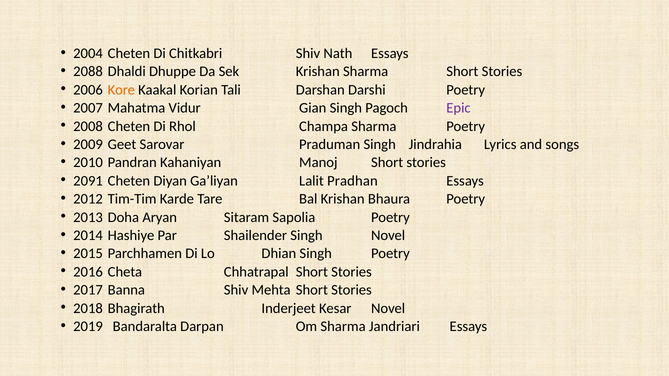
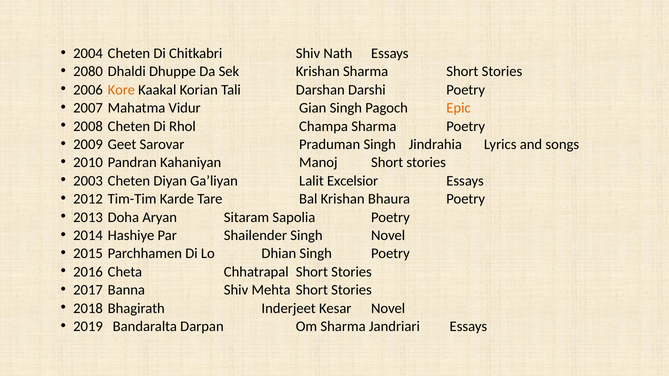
2088: 2088 -> 2080 (88, 72)
Epic colour: purple -> orange (458, 108)
2091: 2091 -> 2003 (88, 181)
Pradhan: Pradhan -> Excelsior (353, 181)
